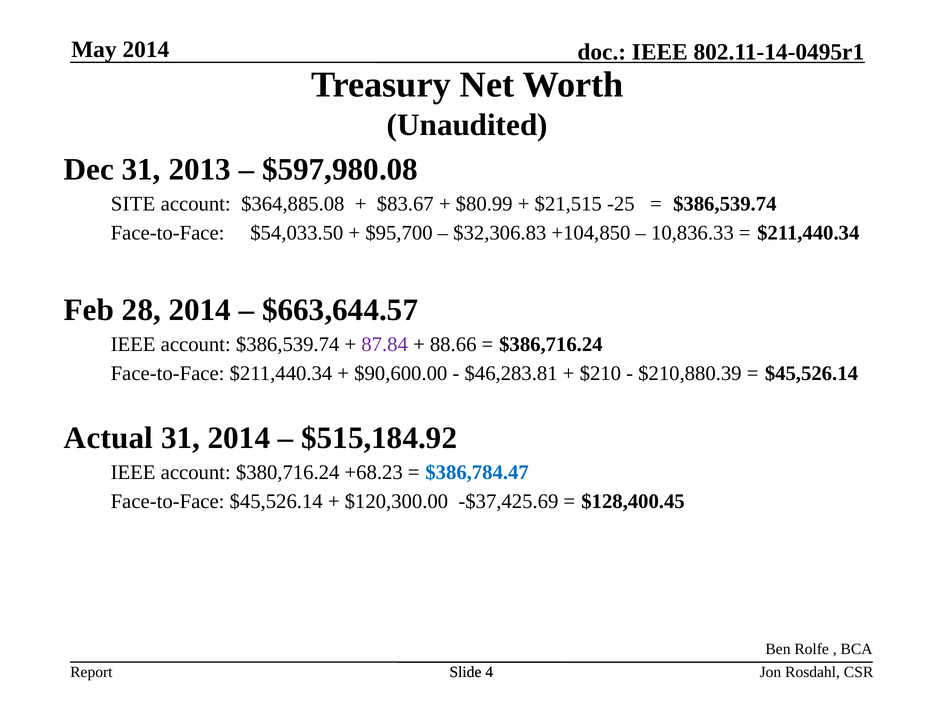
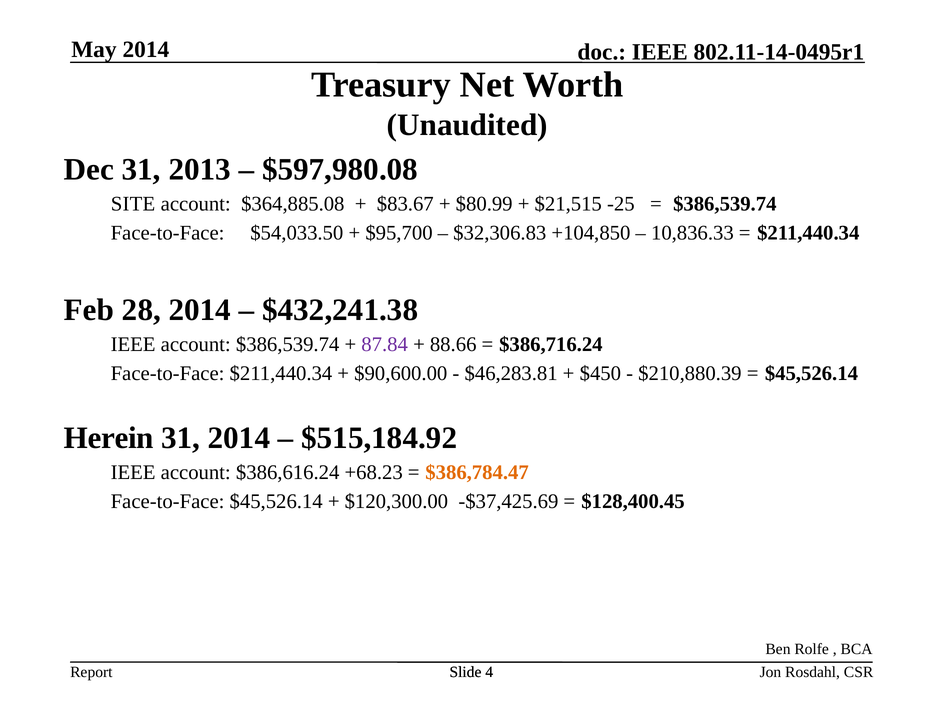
$663,644.57: $663,644.57 -> $432,241.38 (340, 310)
$210: $210 -> $450 (600, 374)
Actual: Actual -> Herein (109, 438)
$380,716.24: $380,716.24 -> $386,616.24 (288, 473)
$386,784.47 colour: blue -> orange (477, 473)
